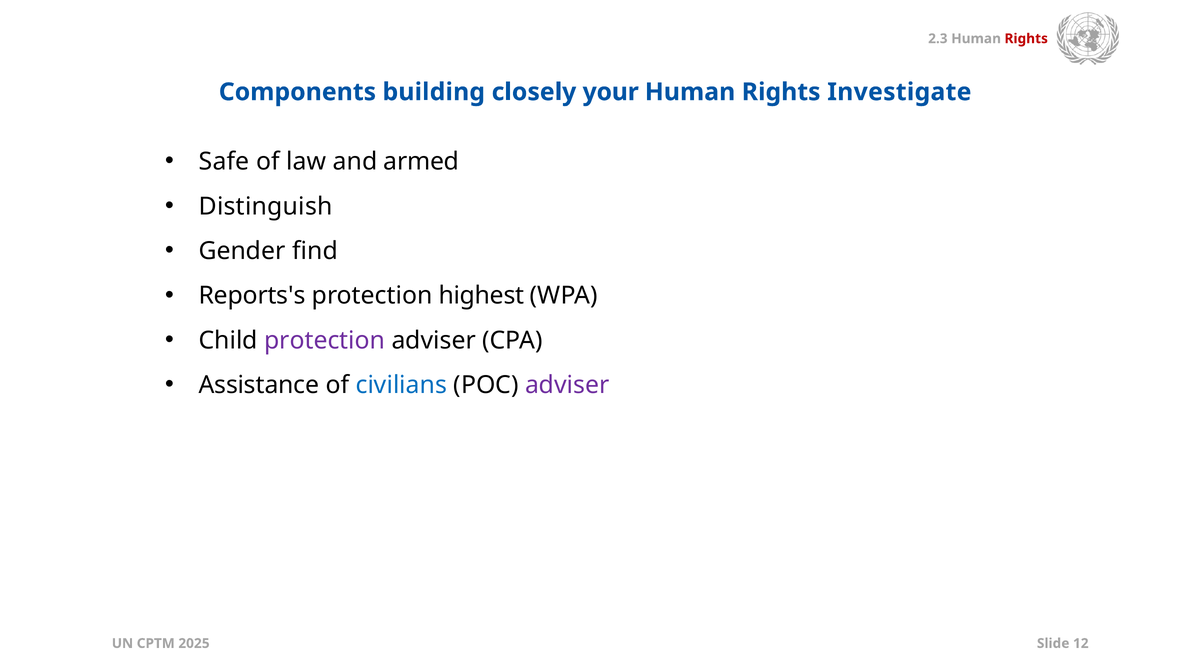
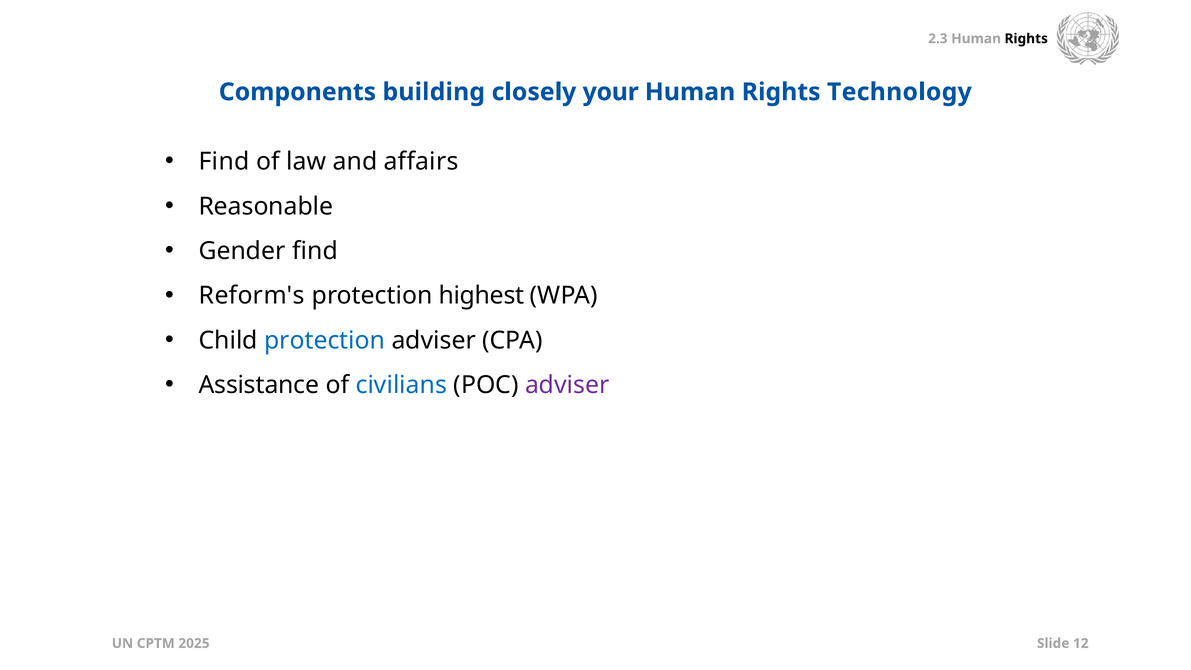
Rights colour: red -> black (1026, 39)
Investigate: Investigate -> Technology (899, 92)
Safe: Safe -> Find (224, 162)
armed: armed -> affairs (421, 162)
Distinguish: Distinguish -> Reasonable (266, 206)
Reports's: Reports's -> Reform's (252, 296)
protection colour: purple -> blue (325, 340)
